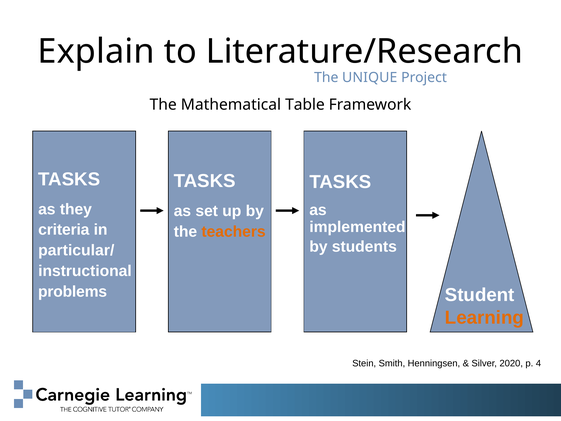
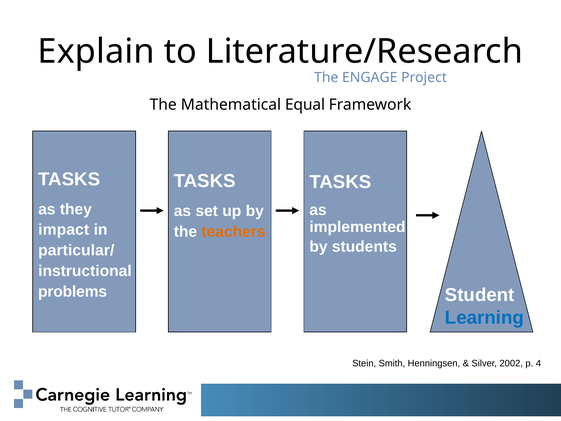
UNIQUE: UNIQUE -> ENGAGE (370, 78)
Table: Table -> Equal (305, 105)
criteria: criteria -> impact (64, 230)
Learning colour: orange -> blue (484, 317)
2020: 2020 -> 2002 (511, 363)
